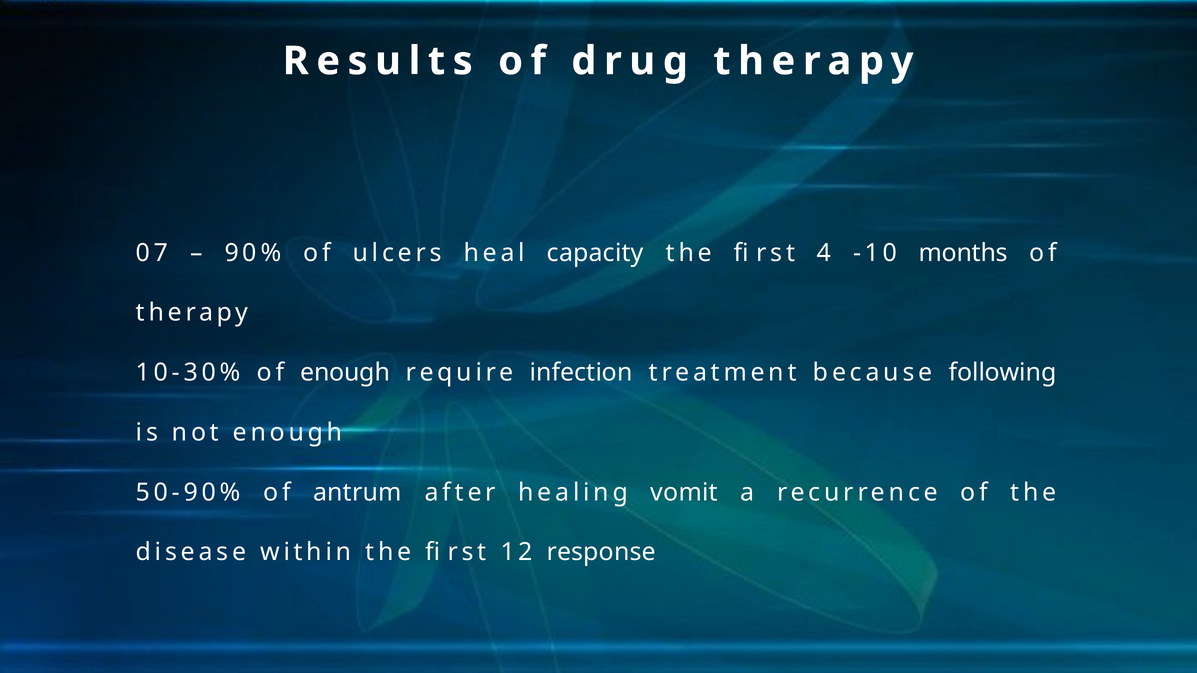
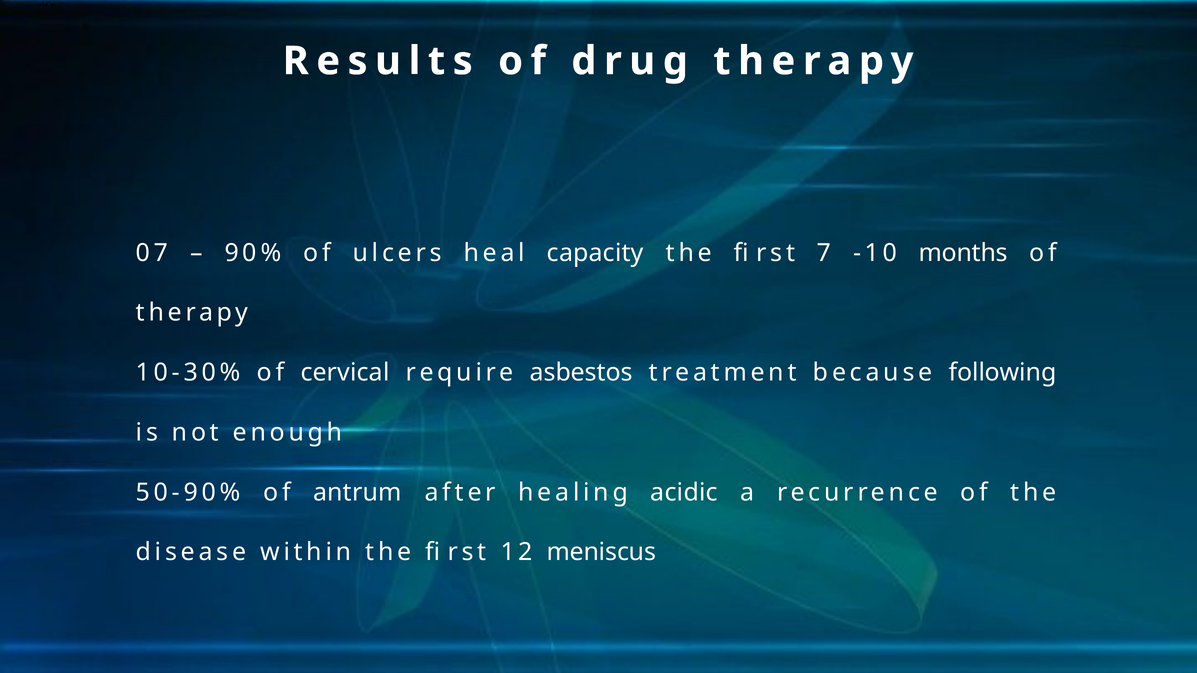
4: 4 -> 7 (824, 253)
of enough: enough -> cervical (345, 373)
infection: infection -> asbestos (581, 373)
vomit: vomit -> acidic (684, 493)
response: response -> meniscus (601, 553)
